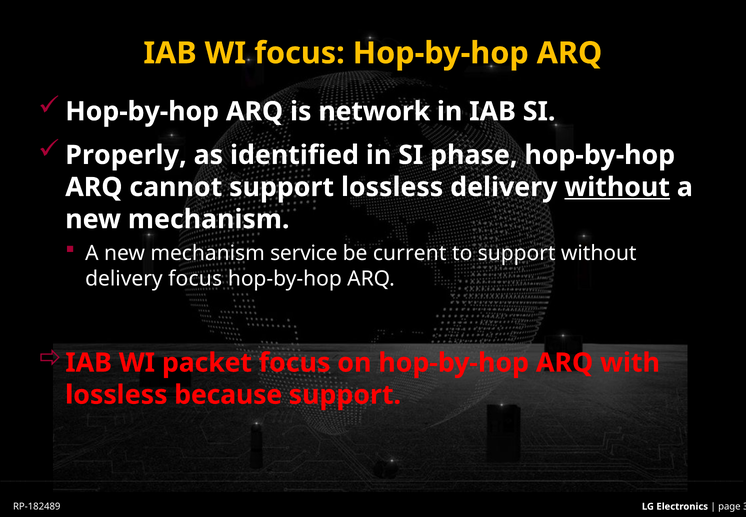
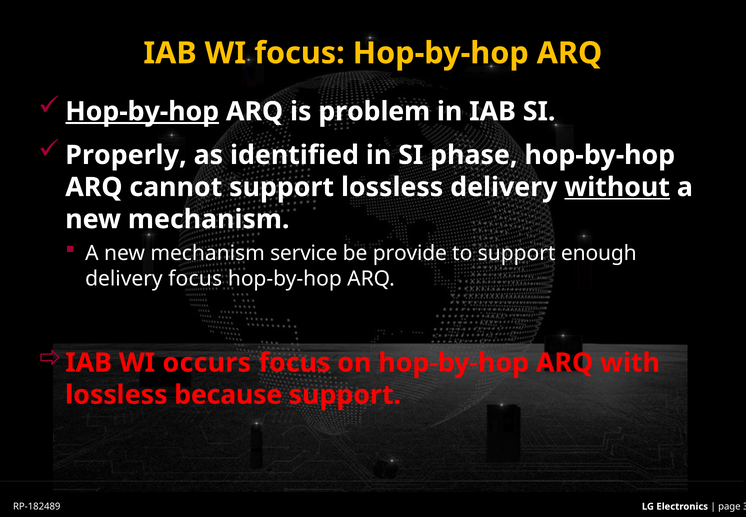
Hop-by-hop underline: none -> present (142, 111)
network: network -> problem (374, 111)
current: current -> provide (410, 253)
support without: without -> enough (599, 253)
packet: packet -> occurs (207, 362)
